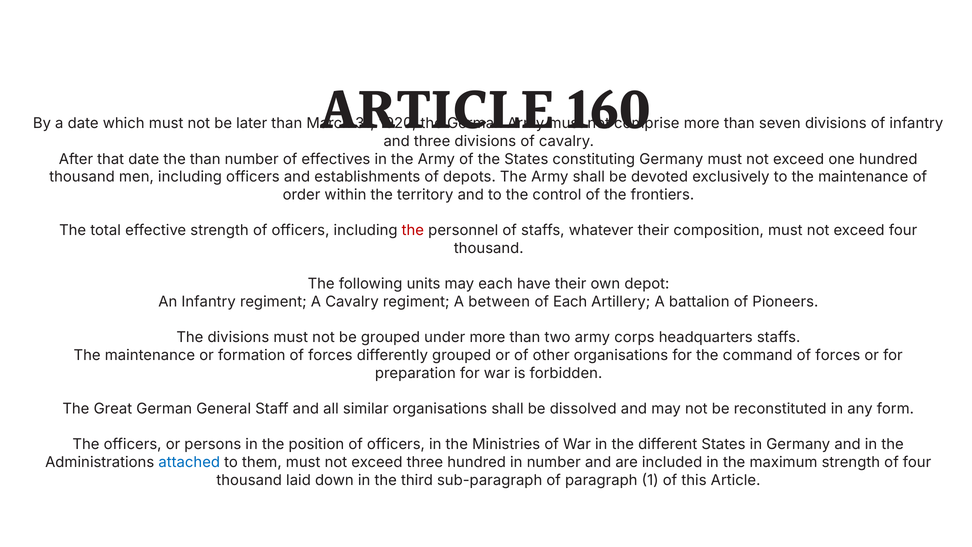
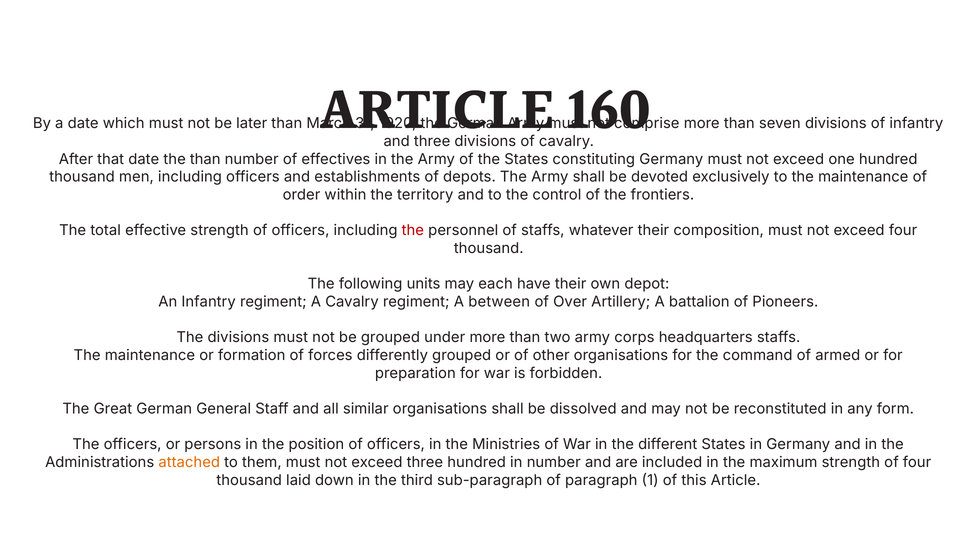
of Each: Each -> Over (570, 302)
command of forces: forces -> armed (838, 355)
attached colour: blue -> orange (189, 462)
